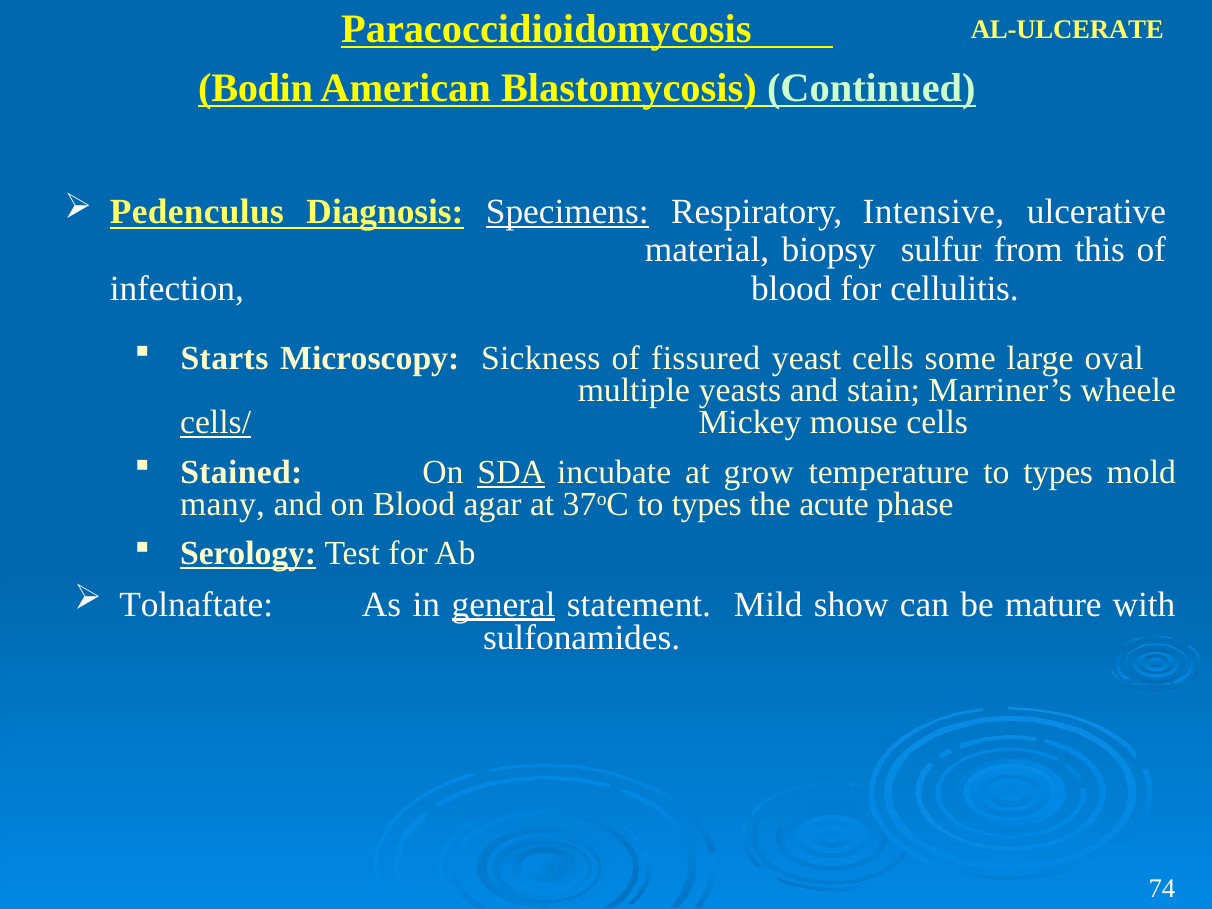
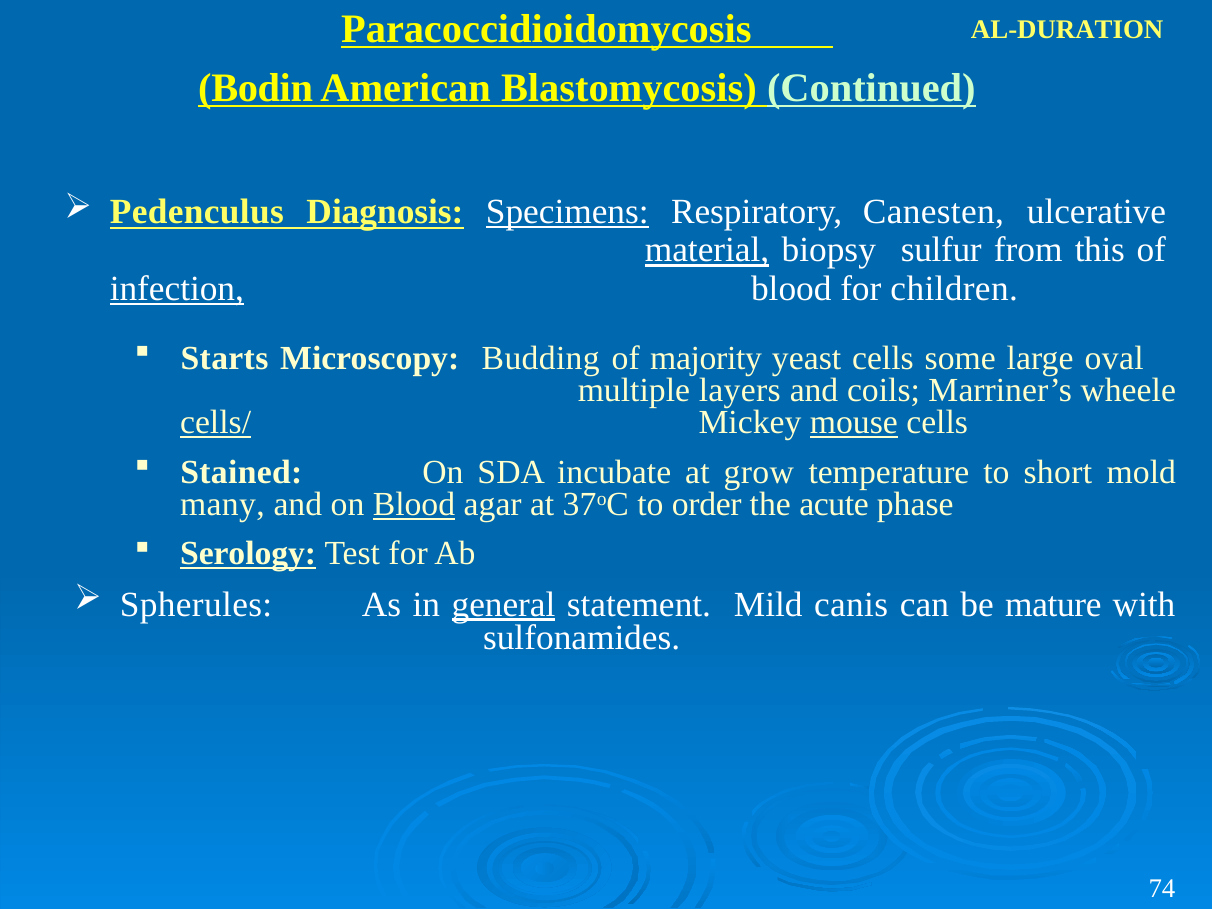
AL-ULCERATE: AL-ULCERATE -> AL-DURATION (1067, 30)
Intensive: Intensive -> Canesten (933, 212)
material underline: none -> present (707, 250)
infection underline: none -> present (177, 288)
cellulitis: cellulitis -> children (954, 288)
Sickness: Sickness -> Budding (541, 358)
fissured: fissured -> majority (706, 358)
yeasts: yeasts -> layers (740, 391)
stain: stain -> coils (883, 391)
mouse underline: none -> present (854, 423)
SDA underline: present -> none (511, 472)
temperature to types: types -> short (1058, 472)
Blood underline: none -> present (414, 504)
37oC to types: types -> order (707, 504)
Tolnaftate: Tolnaftate -> Spherules (196, 604)
show: show -> canis (851, 604)
